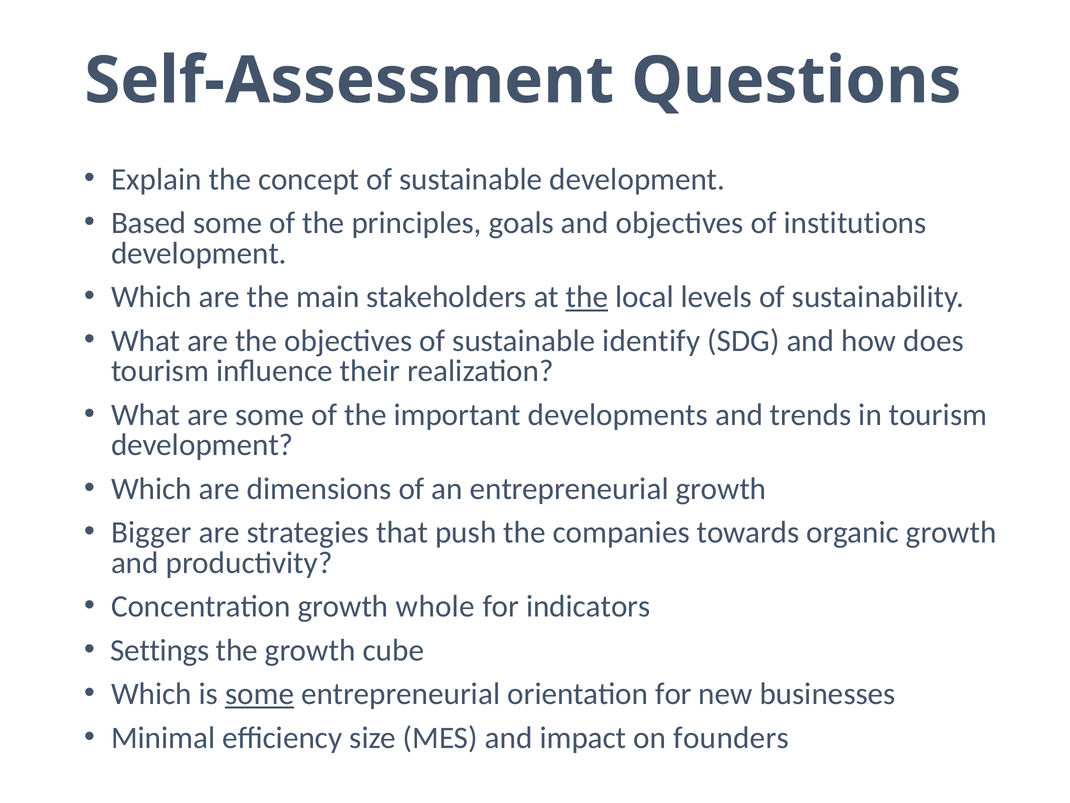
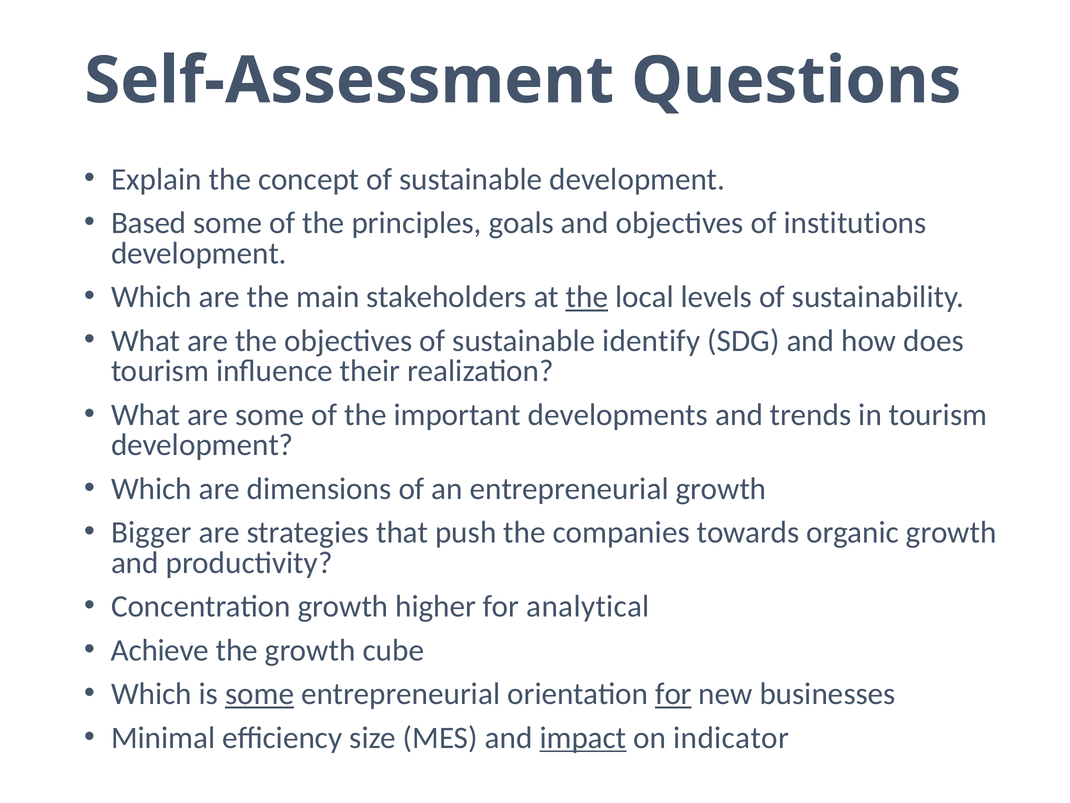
whole: whole -> higher (436, 606)
indicators: indicators -> analytical (588, 606)
Settings: Settings -> Achieve (160, 650)
for underline: none -> present (673, 694)
impact underline: none -> present (583, 737)
founders: founders -> indicator (731, 737)
